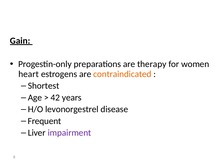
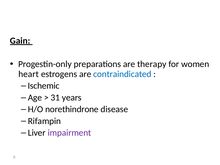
contraindicated colour: orange -> blue (122, 74)
Shortest: Shortest -> Ischemic (44, 86)
42: 42 -> 31 (55, 98)
levonorgestrel: levonorgestrel -> norethindrone (72, 109)
Frequent: Frequent -> Rifampin (44, 121)
